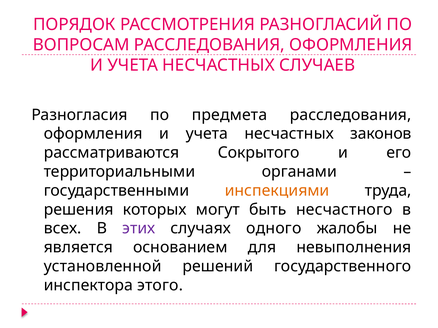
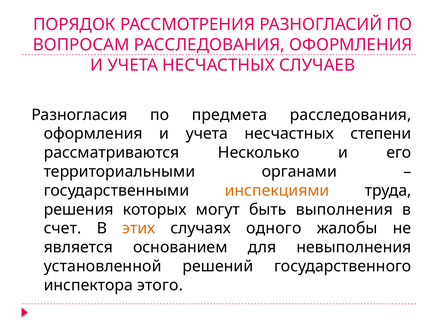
законов: законов -> степени (381, 134)
Сокрытого: Сокрытого -> Несколько (259, 153)
несчастного: несчастного -> выполнения (344, 210)
всех: всех -> счет (63, 229)
этих colour: purple -> orange (139, 229)
